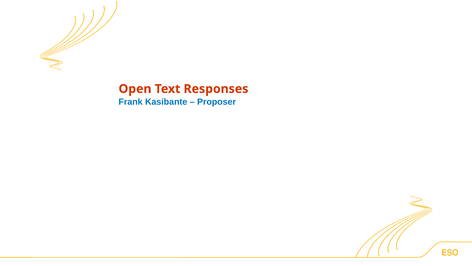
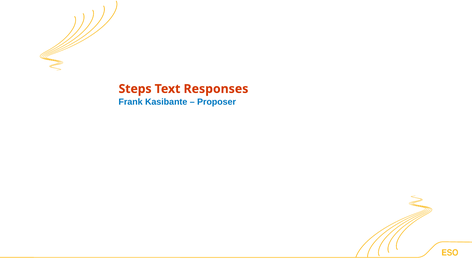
Open: Open -> Steps (135, 89)
